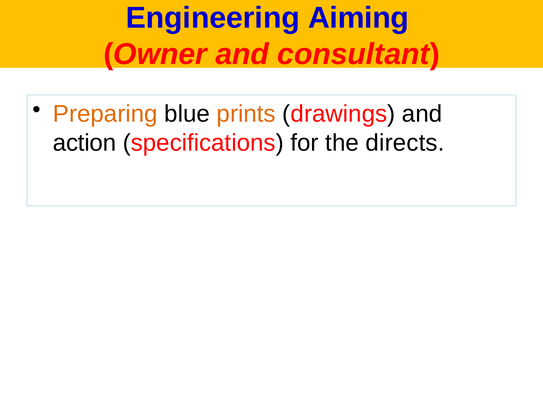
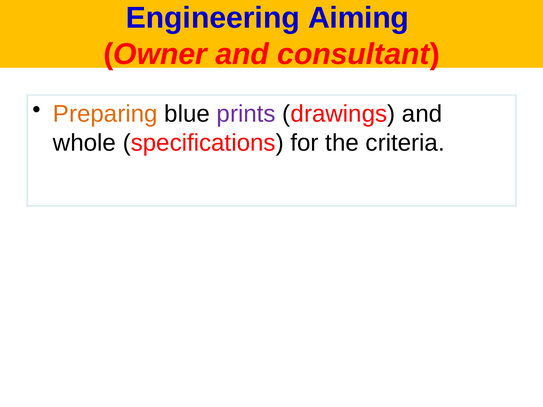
prints colour: orange -> purple (246, 114)
action: action -> whole (84, 143)
directs: directs -> criteria (405, 143)
